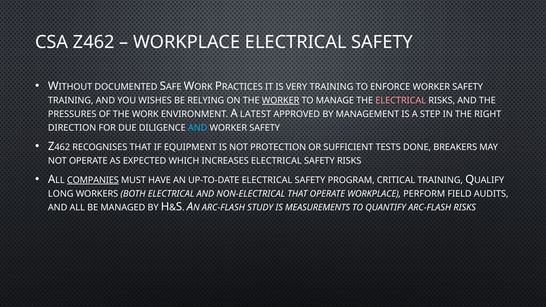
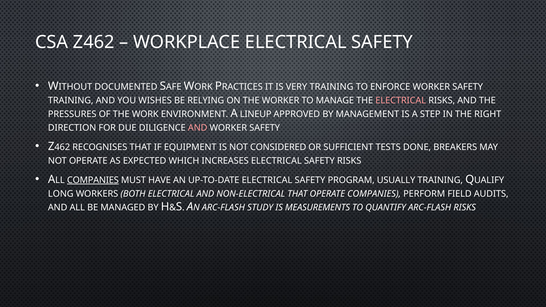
WORKER underline: present -> none (281, 100)
LATEST: LATEST -> LINEUP (256, 114)
AND colour: light blue -> pink (198, 128)
PROTECTION: PROTECTION -> CONSIDERED (278, 147)
CRITICAL: CRITICAL -> USUALLY (396, 180)
OPERATE WORKPLACE: WORKPLACE -> COMPANIES (374, 194)
